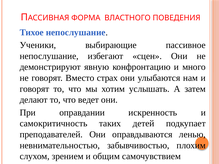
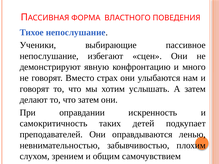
что ведет: ведет -> затем (89, 100)
